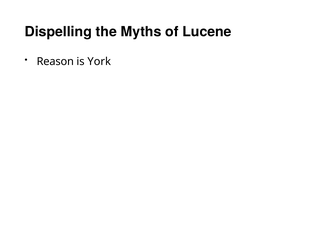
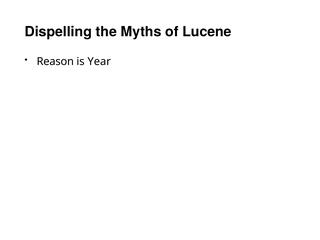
York: York -> Year (99, 62)
